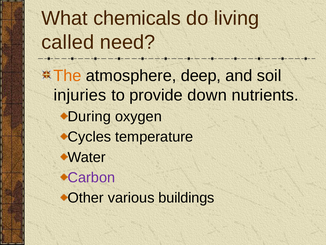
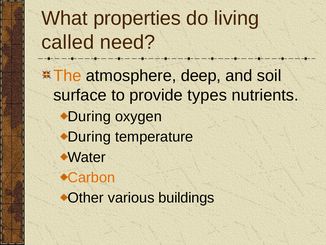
chemicals: chemicals -> properties (137, 18)
injuries: injuries -> surface (80, 95)
down: down -> types (207, 95)
Cycles: Cycles -> During (89, 137)
Carbon colour: purple -> orange (91, 177)
